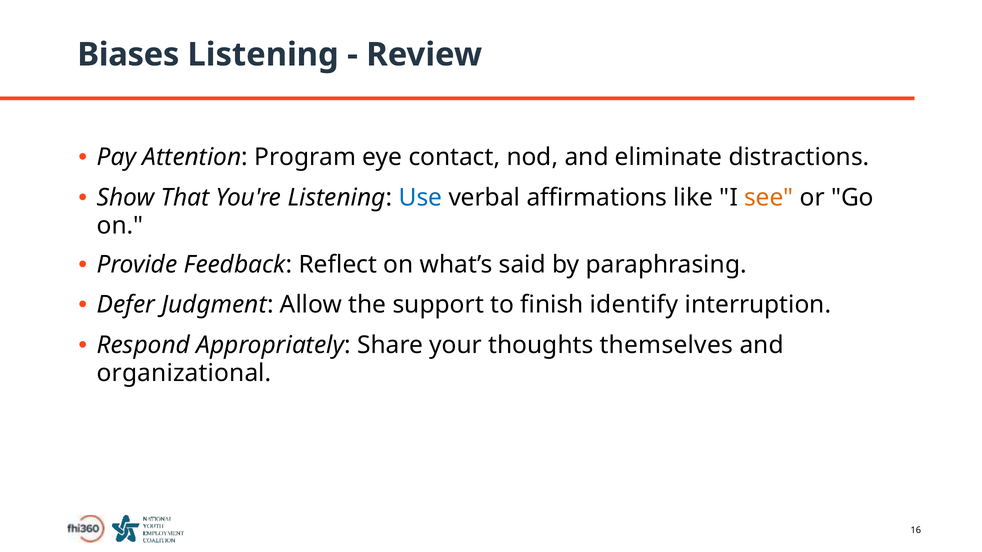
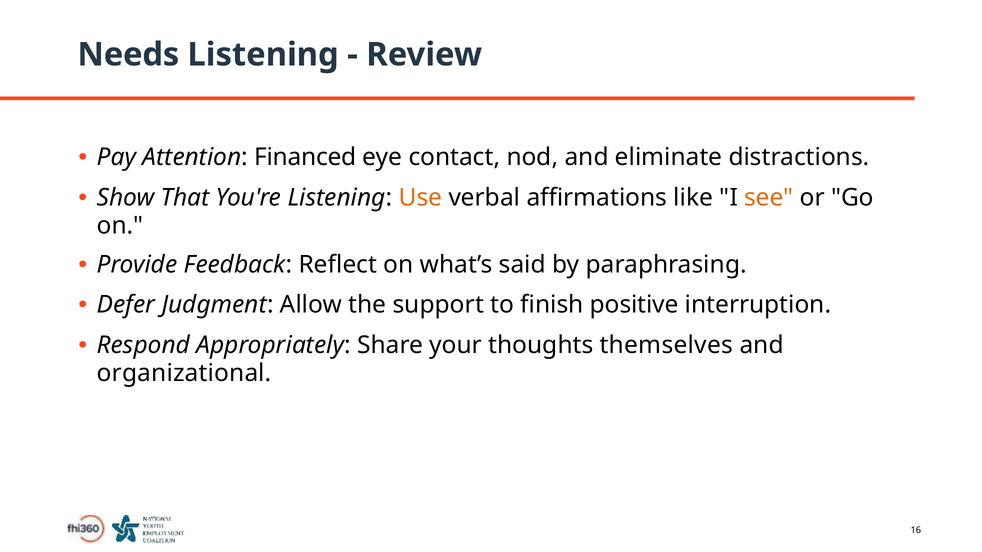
Biases: Biases -> Needs (128, 55)
Program: Program -> Financed (305, 157)
Use colour: blue -> orange (420, 198)
identify: identify -> positive (634, 305)
